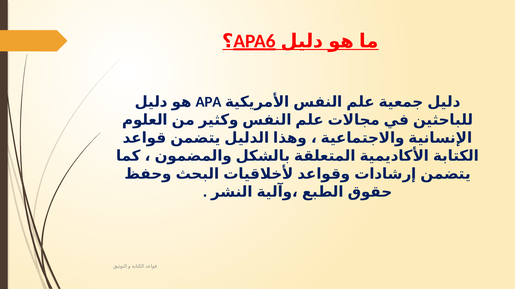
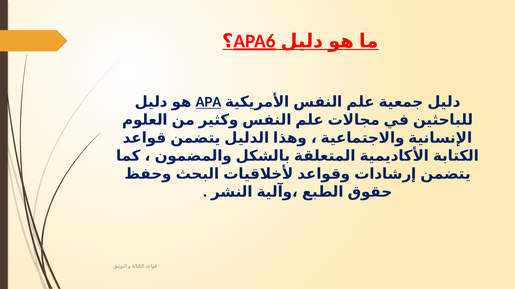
APA underline: none -> present (208, 102)
